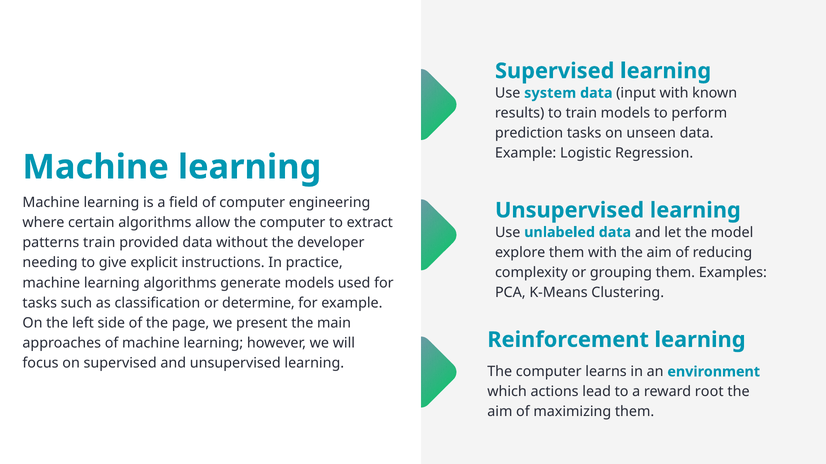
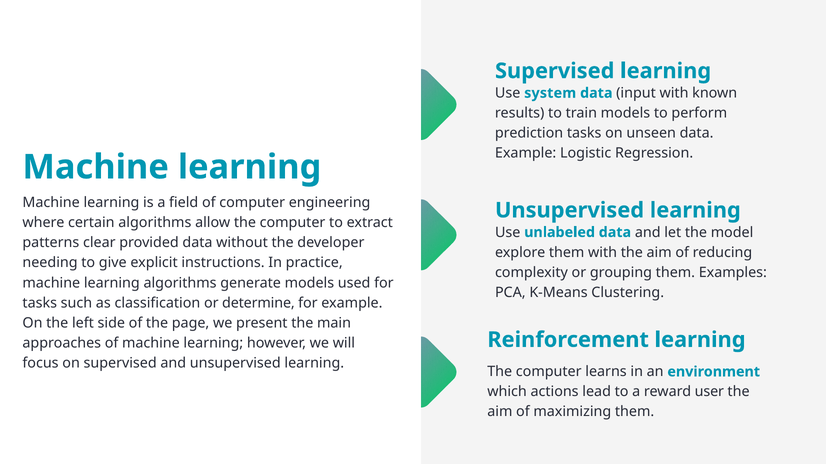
patterns train: train -> clear (99, 243)
root: root -> user (709, 392)
